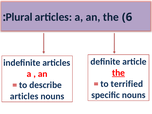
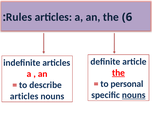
Plural: Plural -> Rules (19, 17)
terrified: terrified -> personal (127, 84)
nouns underline: none -> present (134, 95)
